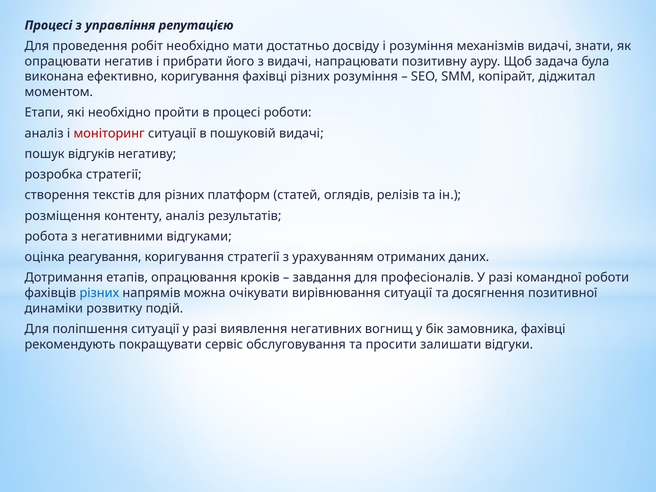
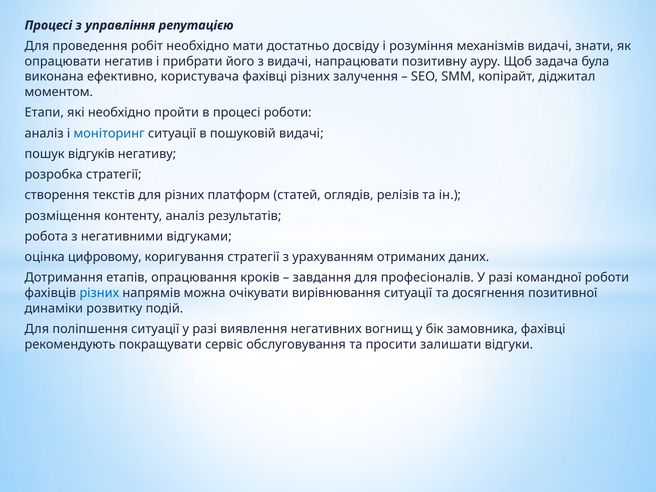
ефективно коригування: коригування -> користувача (200, 77)
різних розуміння: розуміння -> залучення (366, 77)
моніторинг colour: red -> blue (109, 133)
реагування: реагування -> цифровому (105, 257)
